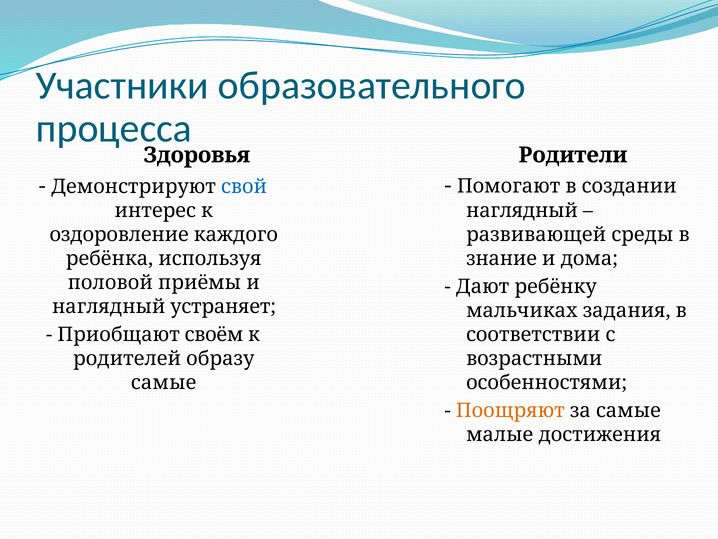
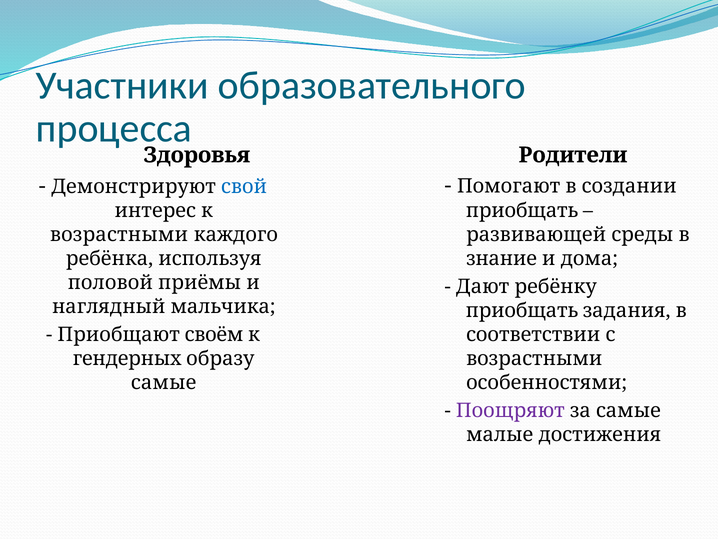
наглядный: наглядный -> приобщать (522, 211)
оздоровление: оздоровление -> возрастными (119, 235)
устраняет: устраняет -> мальчика (223, 306)
мальчиках: мальчиках -> приобщать (522, 310)
родителей: родителей -> гендерных (127, 358)
Поощряют colour: orange -> purple (510, 410)
